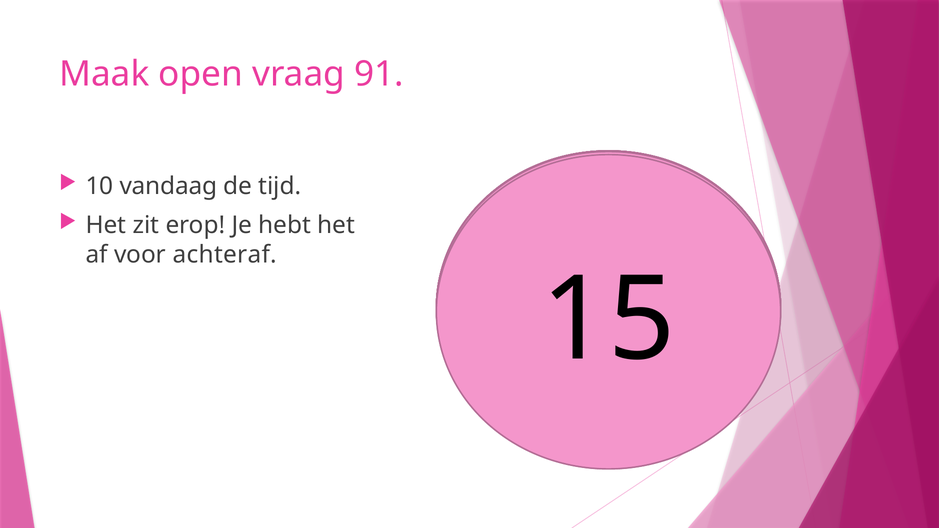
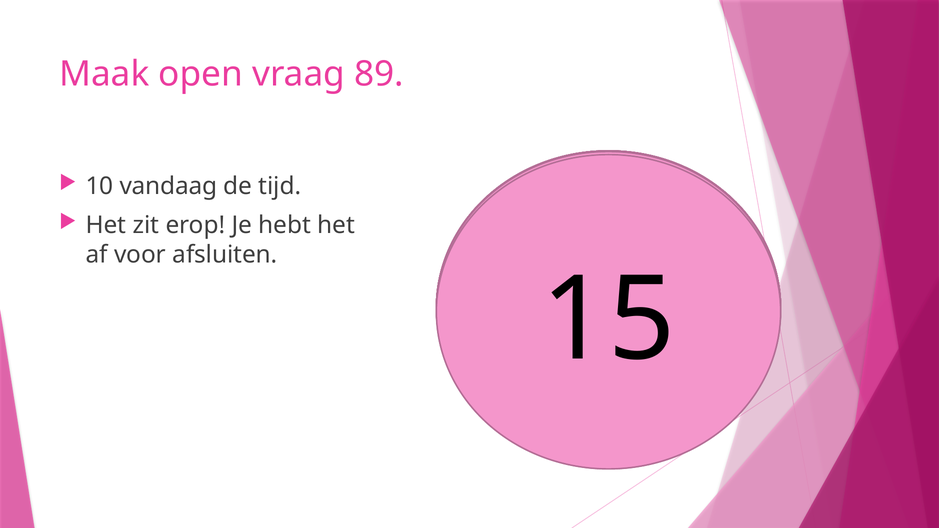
91: 91 -> 89 (379, 74)
achteraf: achteraf -> afsluiten (225, 255)
